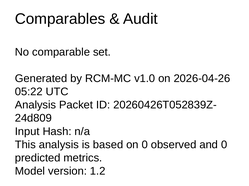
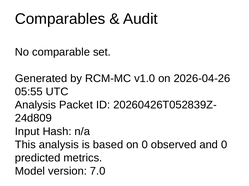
05:22: 05:22 -> 05:55 (29, 92)
1.2: 1.2 -> 7.0 (98, 172)
